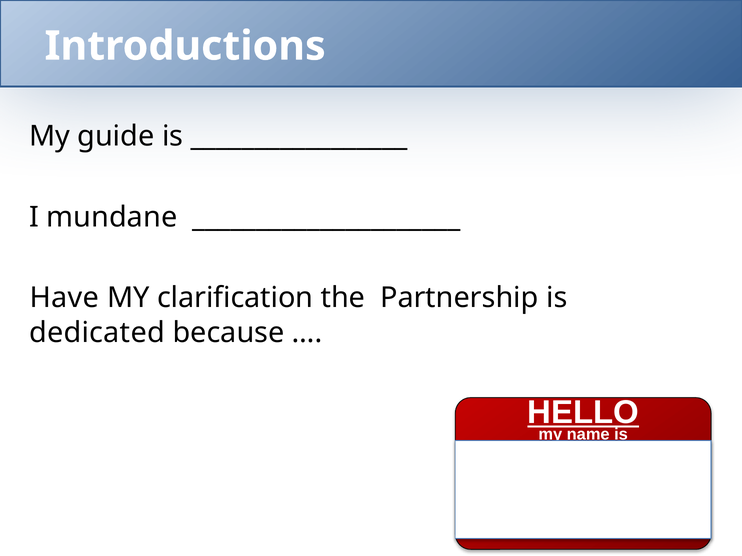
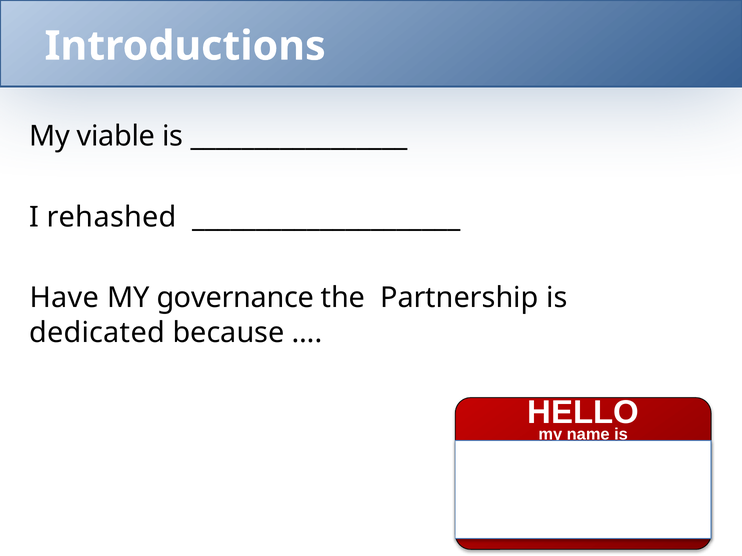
guide: guide -> viable (116, 136)
mundane: mundane -> rehashed (112, 217)
clarification: clarification -> governance (235, 298)
HELLO underline: present -> none (583, 413)
